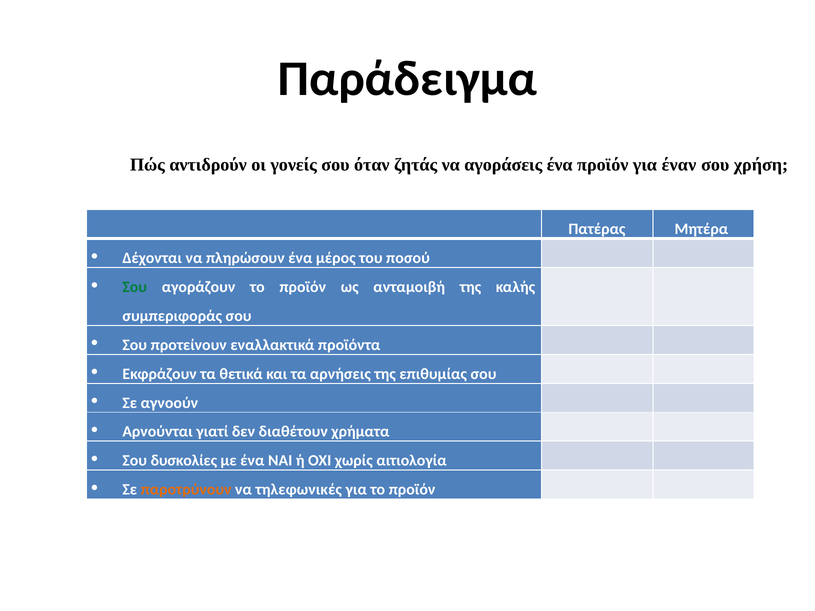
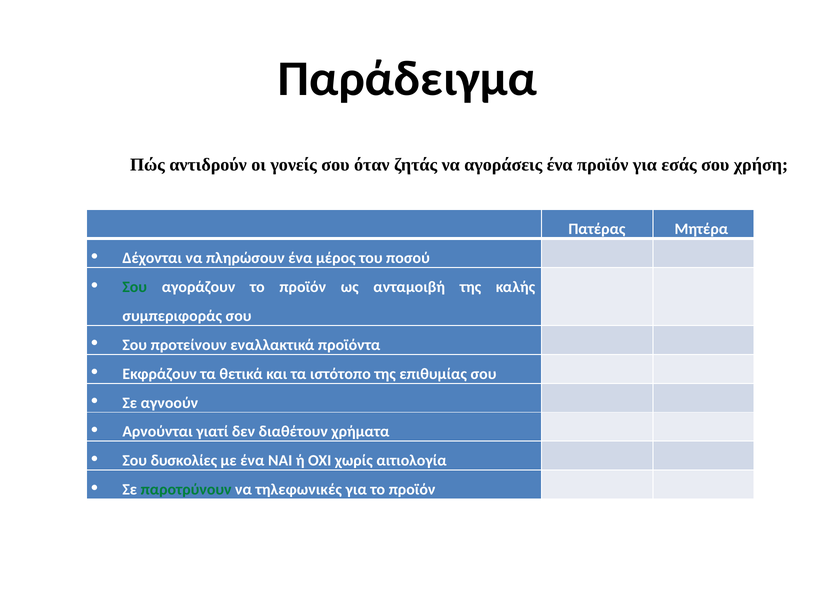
έναν: έναν -> εσάς (679, 165)
αρνήσεις: αρνήσεις -> ιστότοπο (340, 374)
παροτρύνουν colour: orange -> green (186, 490)
